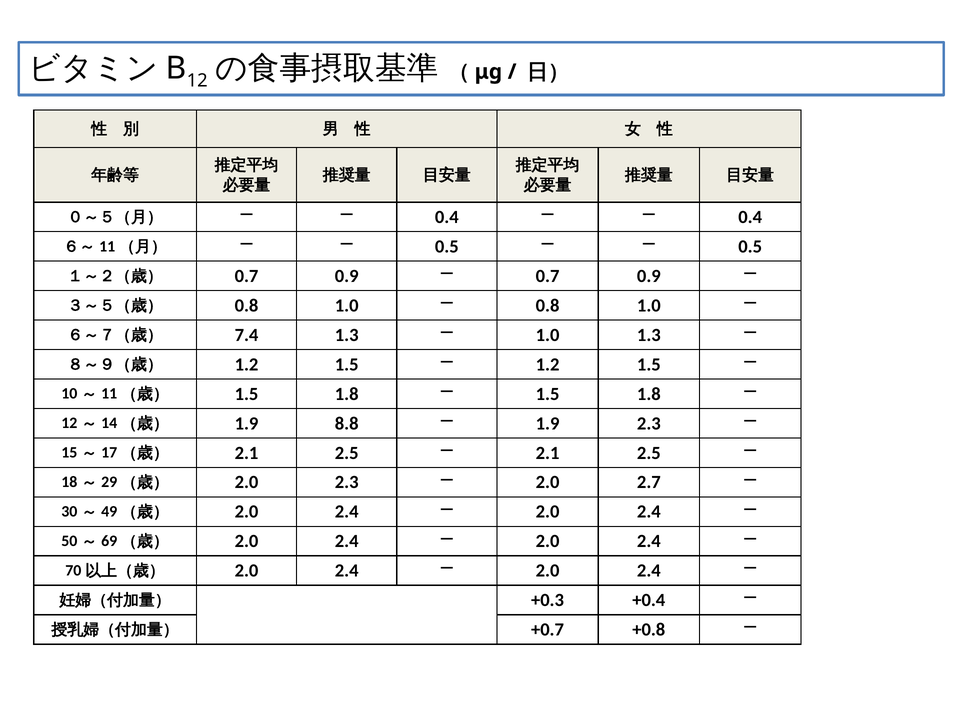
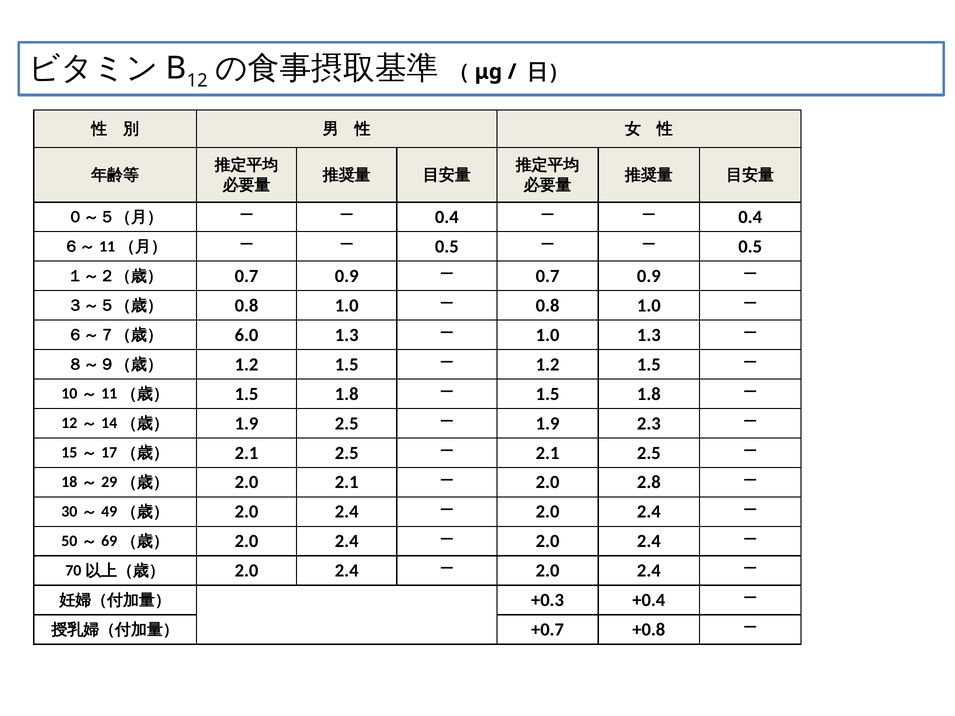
7.4: 7.4 -> 6.0 (247, 335)
1.9 8.8: 8.8 -> 2.5 (347, 424)
2.0 2.3: 2.3 -> 2.1 (347, 483)
2.7: 2.7 -> 2.8 (649, 483)
